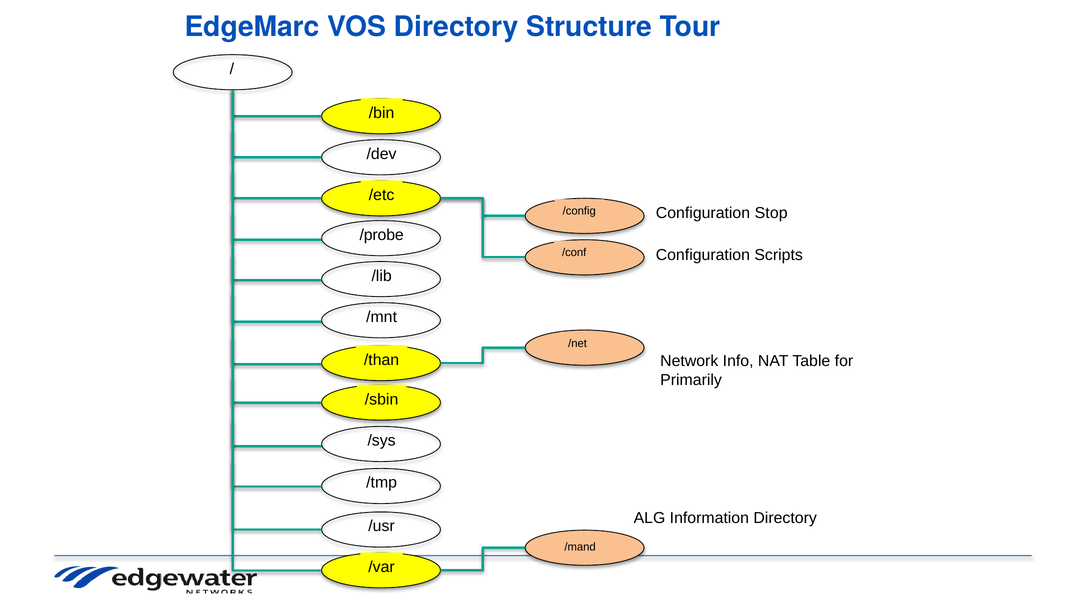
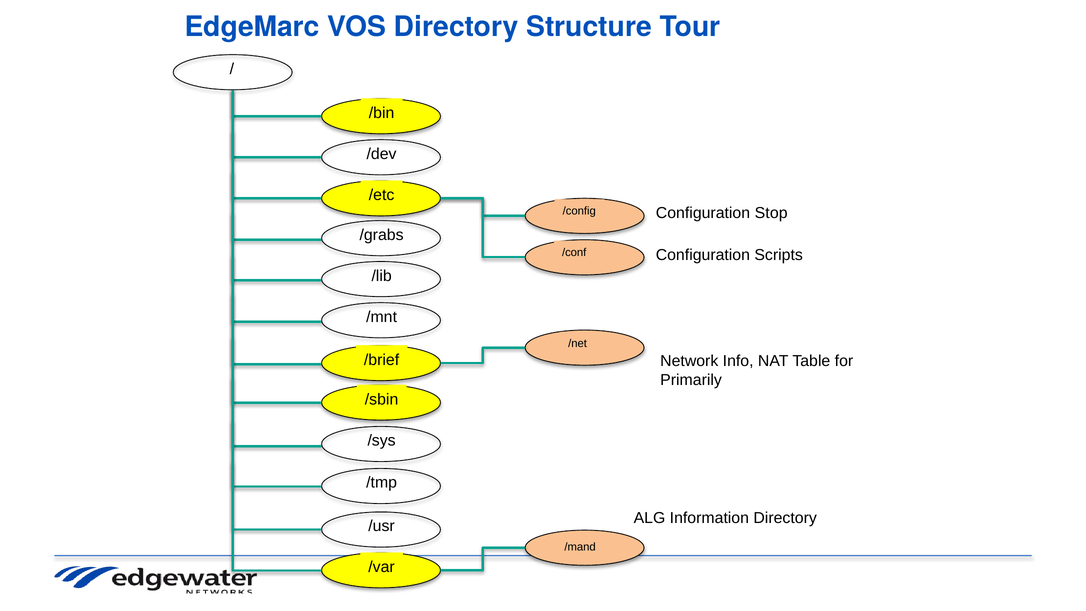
/probe: /probe -> /grabs (382, 235)
/than: /than -> /brief (382, 360)
